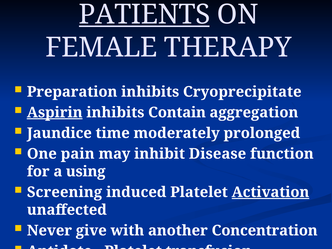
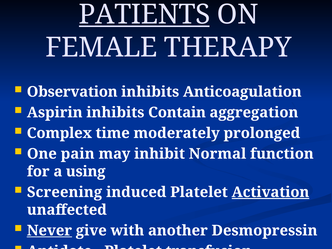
Preparation: Preparation -> Observation (72, 92)
Cryoprecipitate: Cryoprecipitate -> Anticoagulation (242, 92)
Aspirin underline: present -> none (55, 112)
Jaundice: Jaundice -> Complex (59, 133)
Disease: Disease -> Normal (218, 154)
Never underline: none -> present (49, 231)
Concentration: Concentration -> Desmopressin (265, 231)
